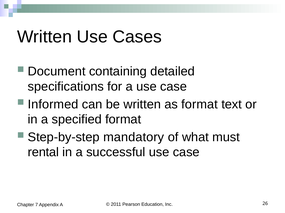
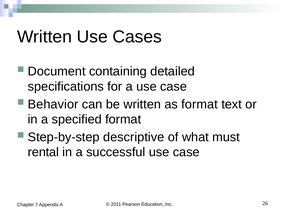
Informed: Informed -> Behavior (53, 105)
mandatory: mandatory -> descriptive (134, 138)
